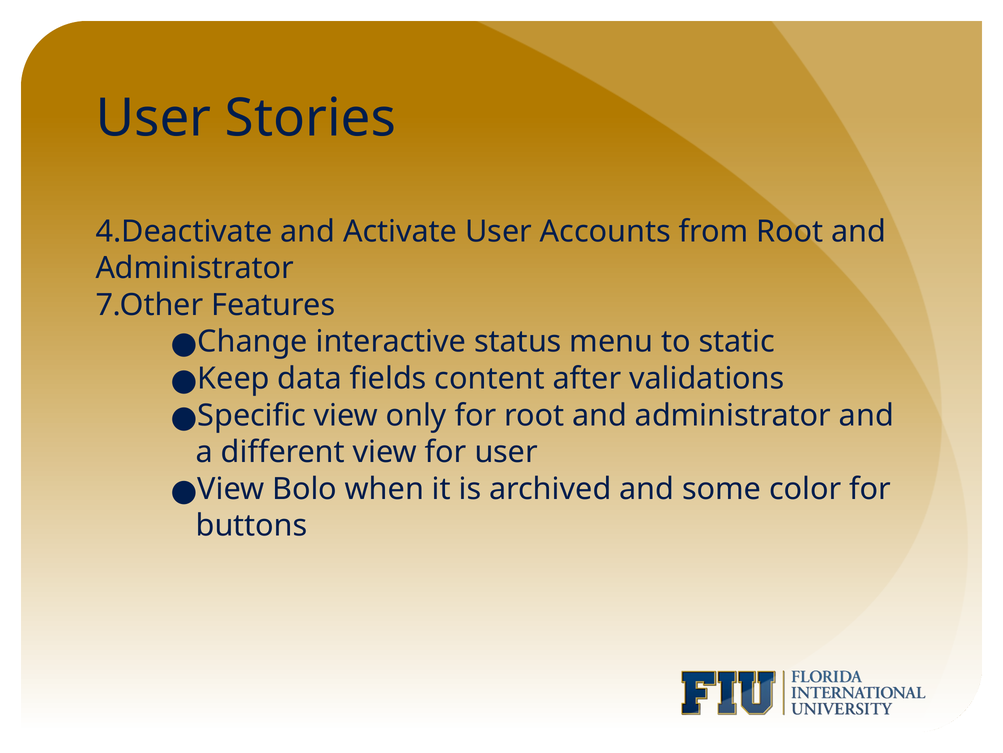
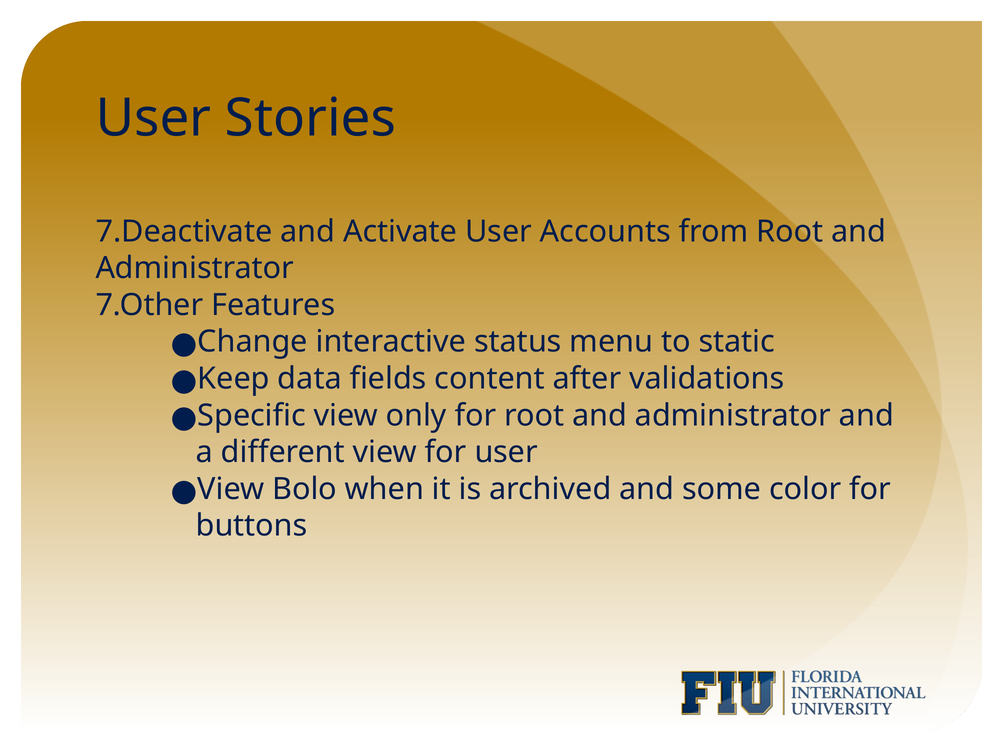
4.Deactivate: 4.Deactivate -> 7.Deactivate (184, 231)
